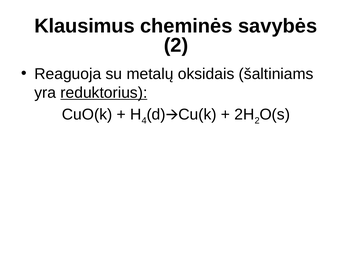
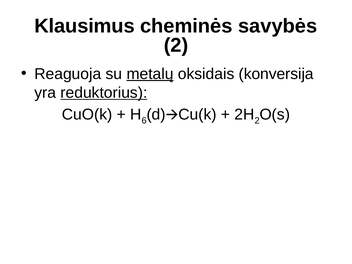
metalų underline: none -> present (150, 74)
šaltiniams: šaltiniams -> konversija (276, 74)
4: 4 -> 6 (144, 121)
